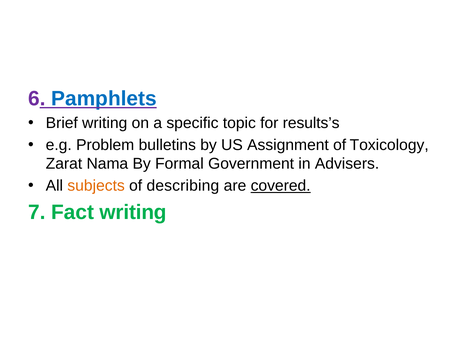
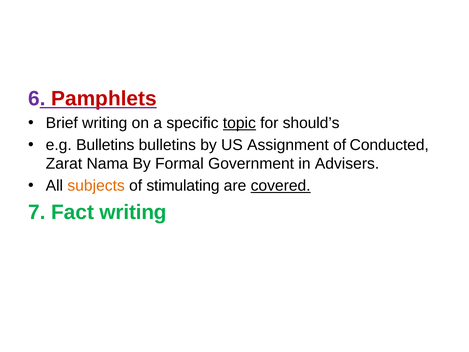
Pamphlets colour: blue -> red (104, 98)
topic underline: none -> present (239, 123)
results’s: results’s -> should’s (311, 123)
e.g Problem: Problem -> Bulletins (105, 145)
Toxicology: Toxicology -> Conducted (389, 145)
describing: describing -> stimulating (183, 186)
